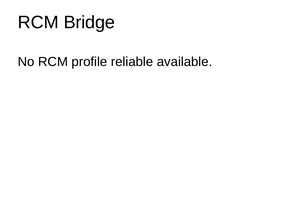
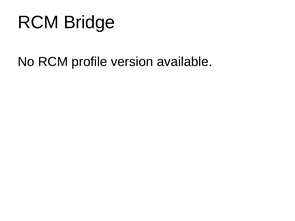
reliable: reliable -> version (132, 62)
